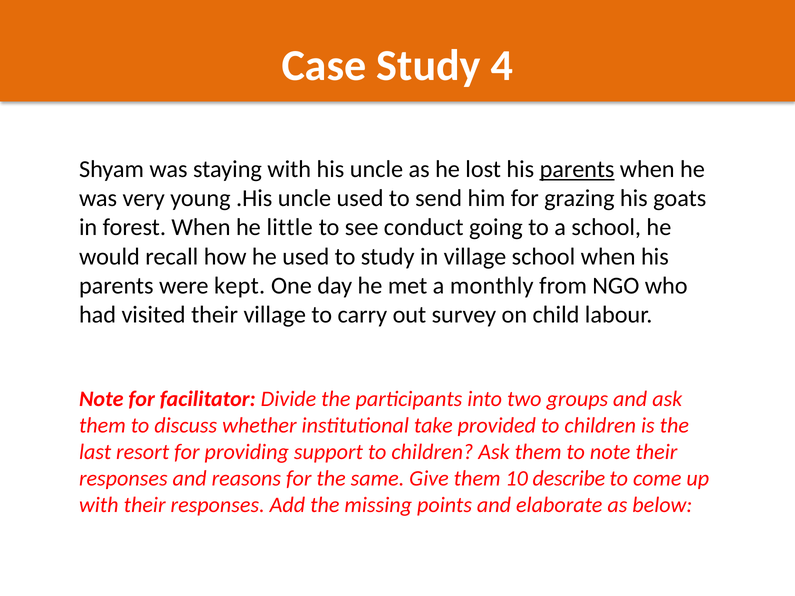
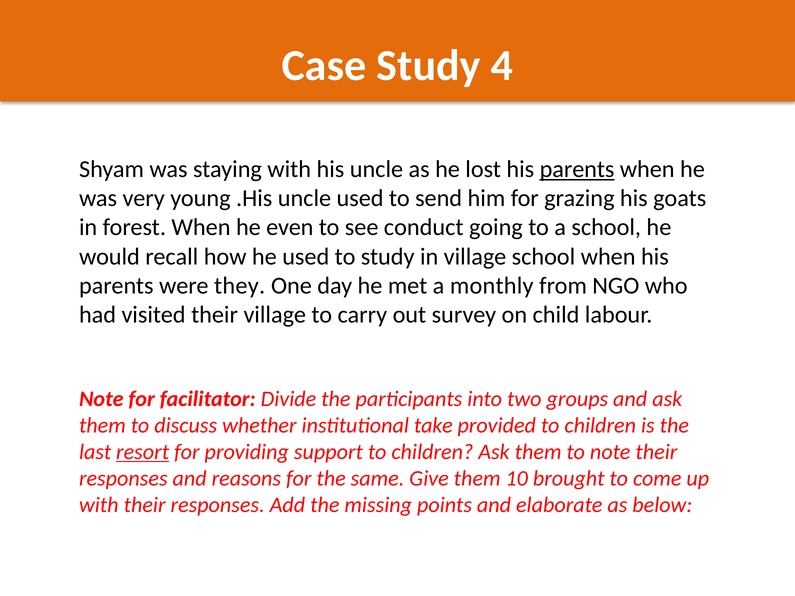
little: little -> even (290, 227)
kept: kept -> they (240, 286)
resort underline: none -> present (143, 452)
describe: describe -> brought (569, 479)
